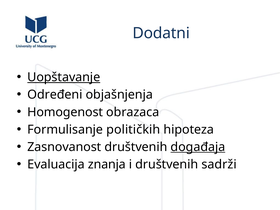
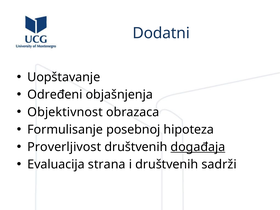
Uopštavanje underline: present -> none (64, 77)
Homogenost: Homogenost -> Objektivnost (65, 112)
političkih: političkih -> posebnoj (133, 130)
Zasnovanost: Zasnovanost -> Proverljivost (64, 147)
znanja: znanja -> strana (107, 164)
